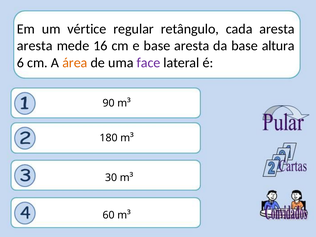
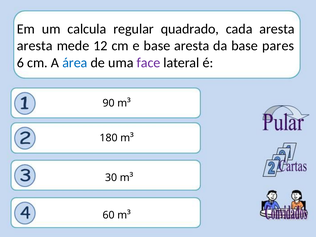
vértice: vértice -> calcula (87, 29)
retângulo: retângulo -> quadrado (190, 29)
16: 16 -> 12 (100, 46)
altura: altura -> pares (278, 46)
área colour: orange -> blue (75, 63)
